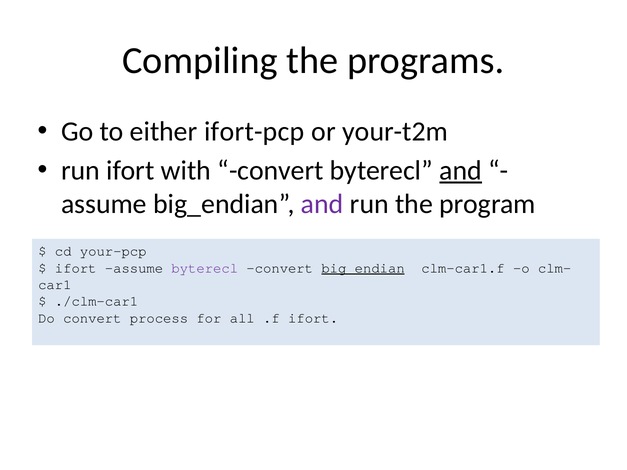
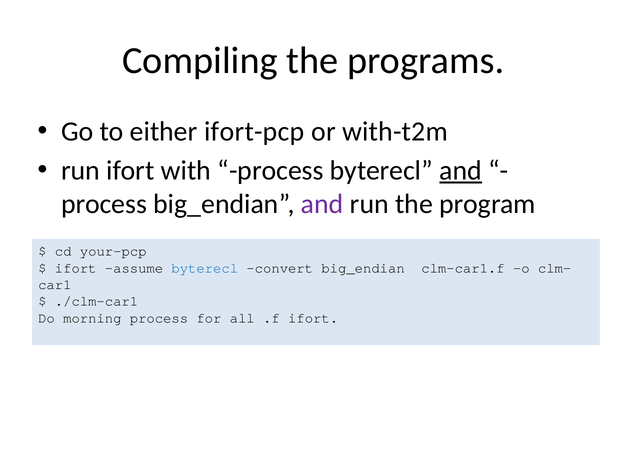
your-t2m: your-t2m -> with-t2m (395, 132)
with convert: convert -> process (270, 171)
assume: assume -> process (104, 204)
byterecl colour: purple -> blue (205, 268)
big_endian underline: present -> none (363, 268)
Do convert: convert -> morning (92, 318)
